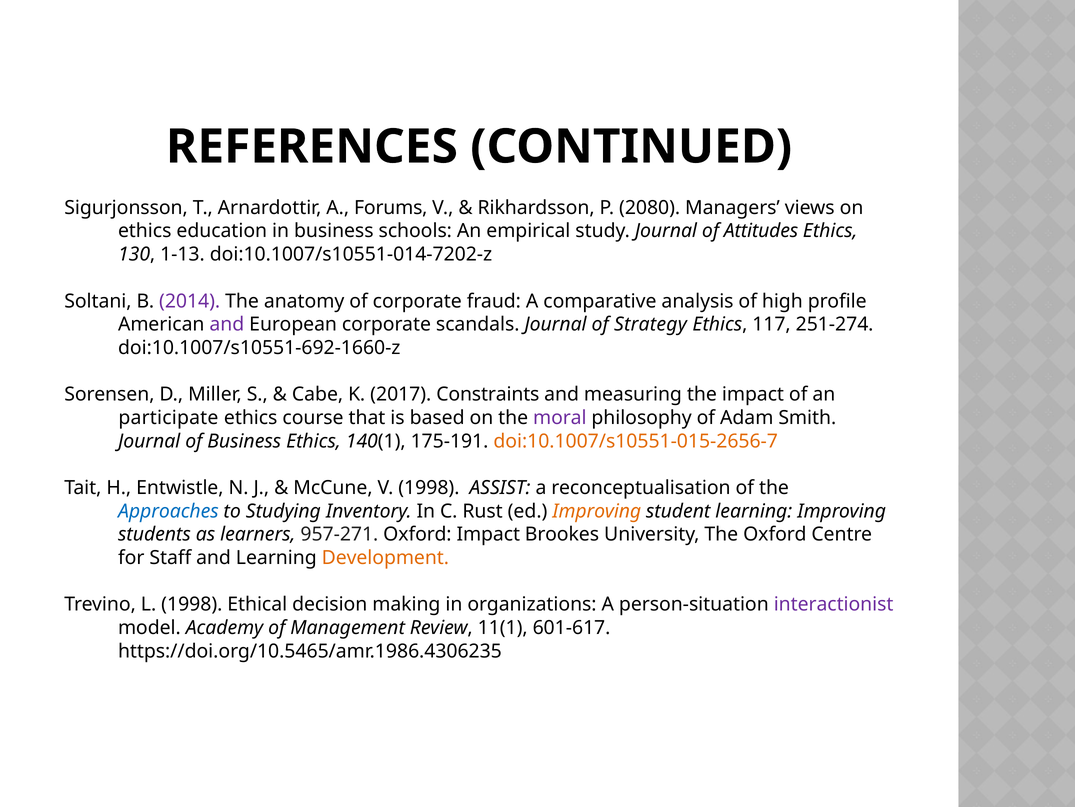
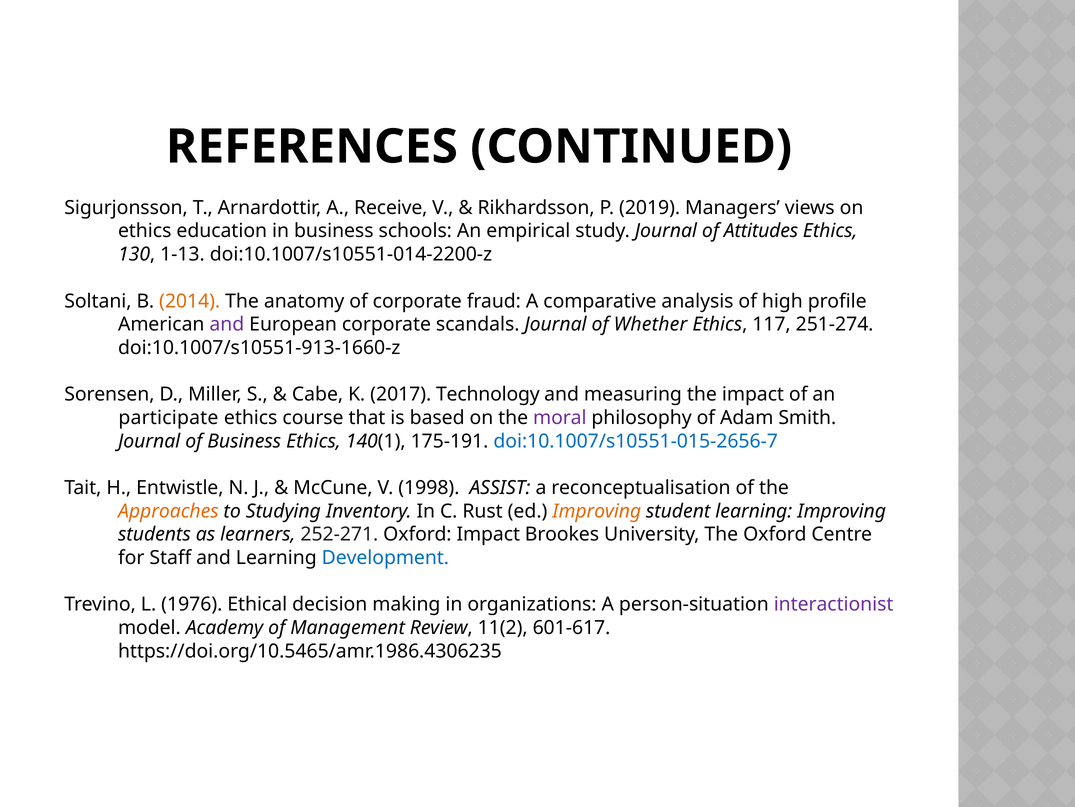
Forums: Forums -> Receive (391, 208)
2080: 2080 -> 2019 (650, 208)
doi:10.1007/s10551-014-7202-z: doi:10.1007/s10551-014-7202-z -> doi:10.1007/s10551-014-2200-z (351, 254)
2014 colour: purple -> orange (190, 301)
Strategy: Strategy -> Whether (650, 324)
doi:10.1007/s10551-692-1660-z: doi:10.1007/s10551-692-1660-z -> doi:10.1007/s10551-913-1660-z (259, 347)
Constraints: Constraints -> Technology (488, 394)
doi:10.1007/s10551-015-2656-7 colour: orange -> blue (636, 441)
Approaches colour: blue -> orange (168, 511)
957-271: 957-271 -> 252-271 (339, 534)
Development colour: orange -> blue (385, 557)
L 1998: 1998 -> 1976 (192, 604)
11(1: 11(1 -> 11(2 (503, 627)
